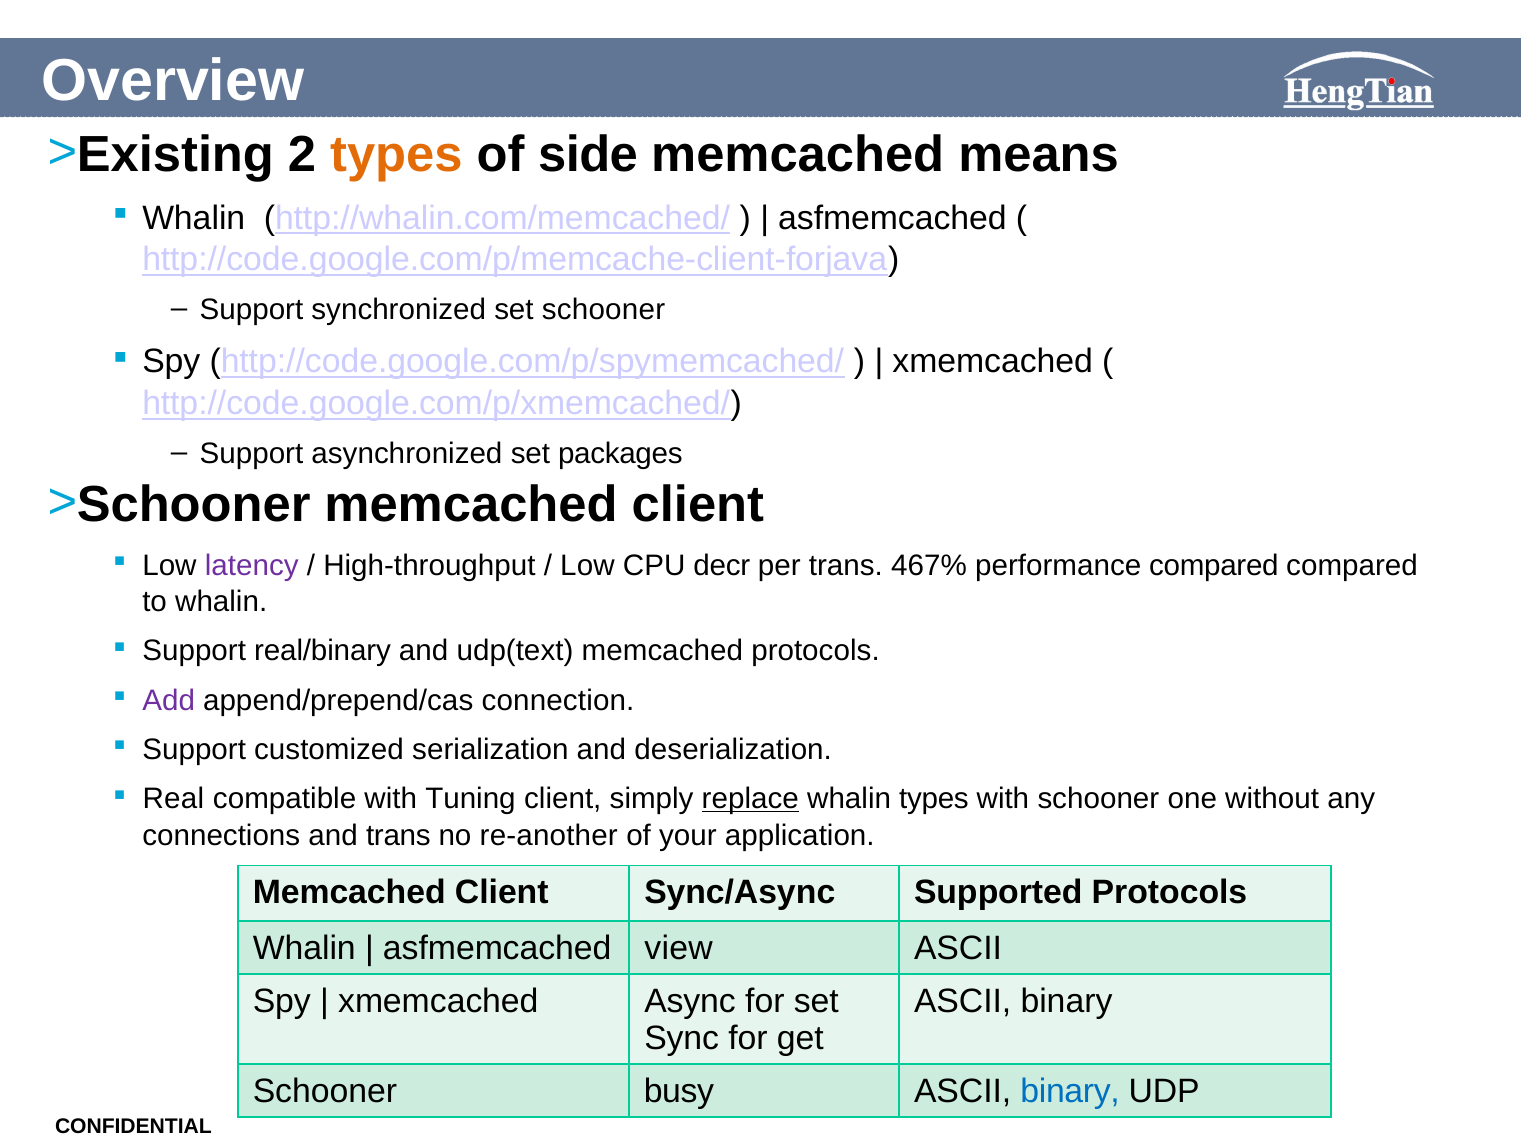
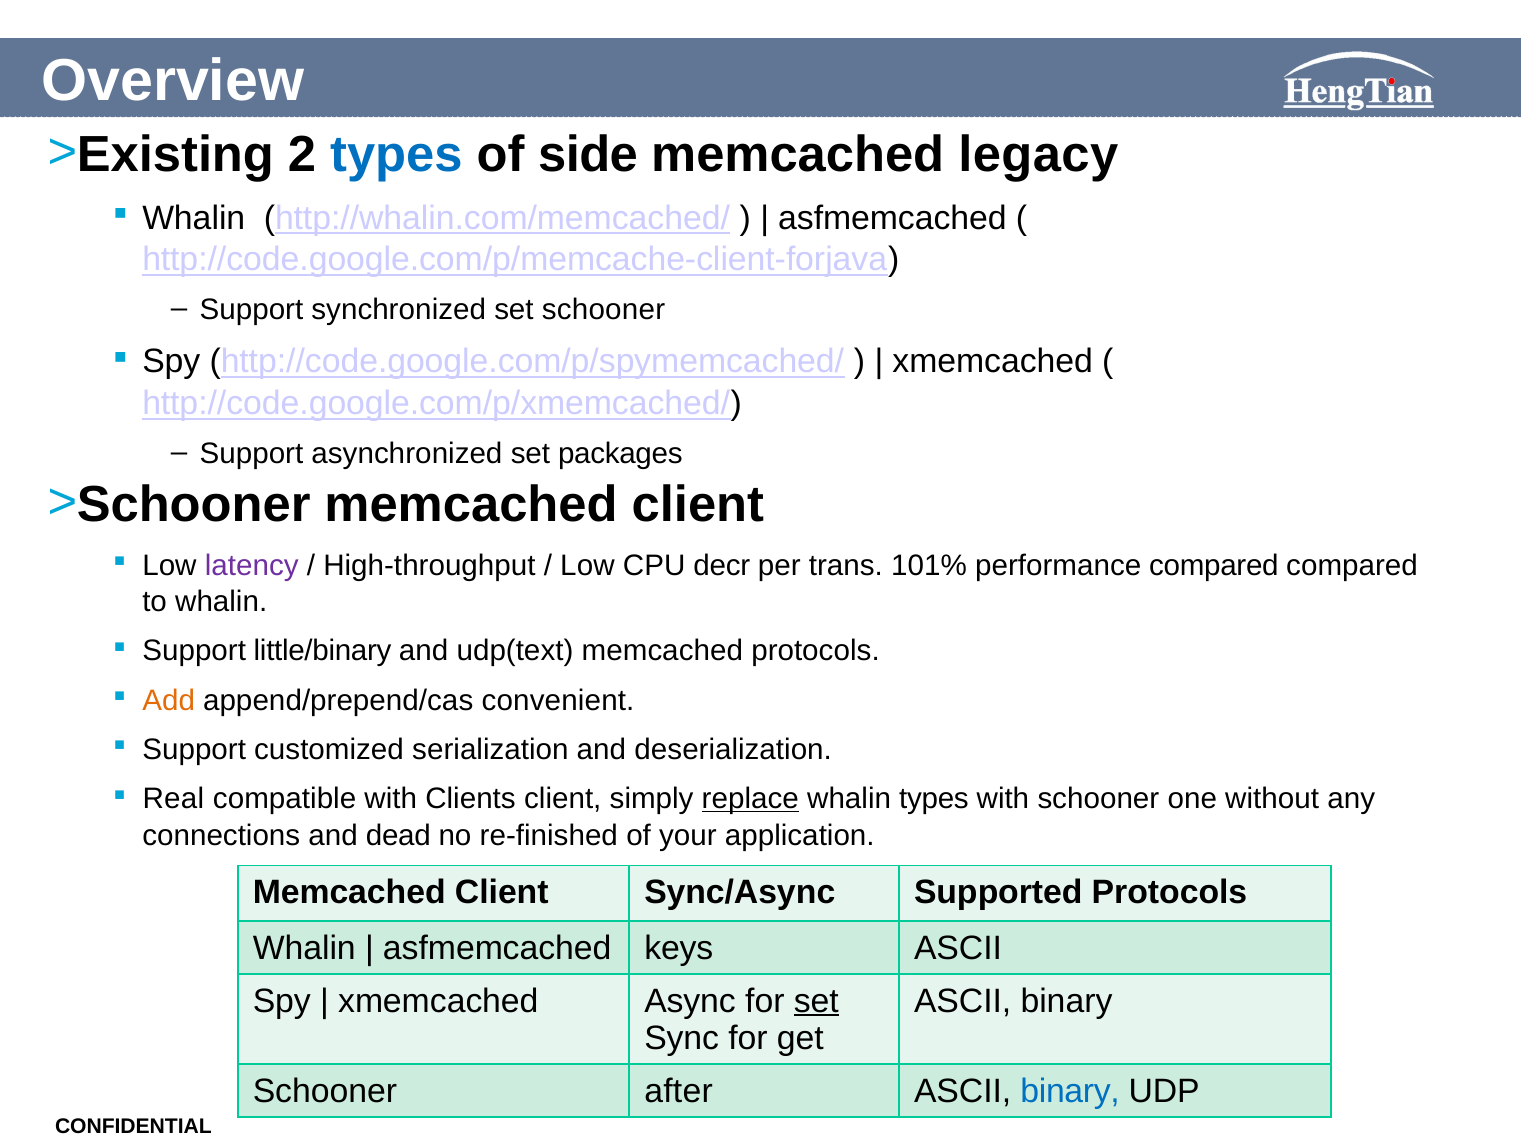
types colour: orange -> blue (396, 155)
means: means -> legacy (1038, 155)
467%: 467% -> 101% (929, 565)
real/binary: real/binary -> little/binary (323, 651)
Add colour: purple -> orange (169, 700)
connection: connection -> convenient (558, 700)
Tuning: Tuning -> Clients (471, 799)
and trans: trans -> dead (398, 835)
re-another: re-another -> re-finished (549, 835)
view: view -> keys (679, 948)
set underline: none -> present (816, 1001)
busy: busy -> after (679, 1091)
